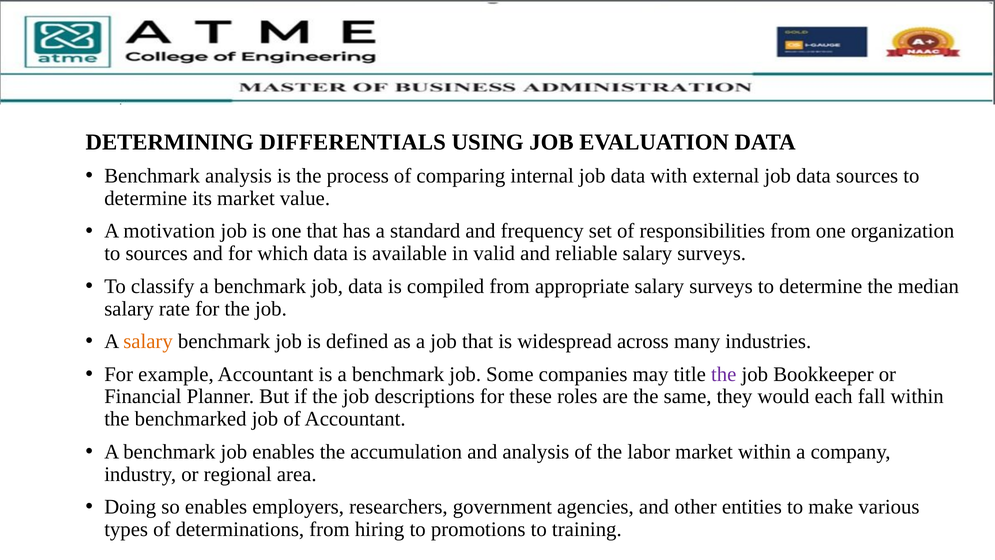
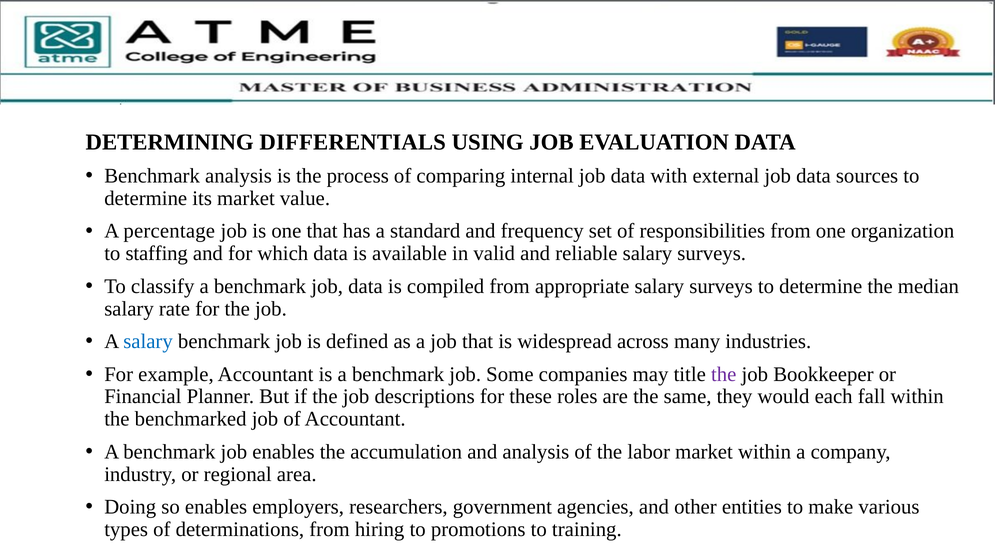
motivation: motivation -> percentage (169, 231)
to sources: sources -> staffing (157, 253)
salary colour: orange -> blue (148, 341)
